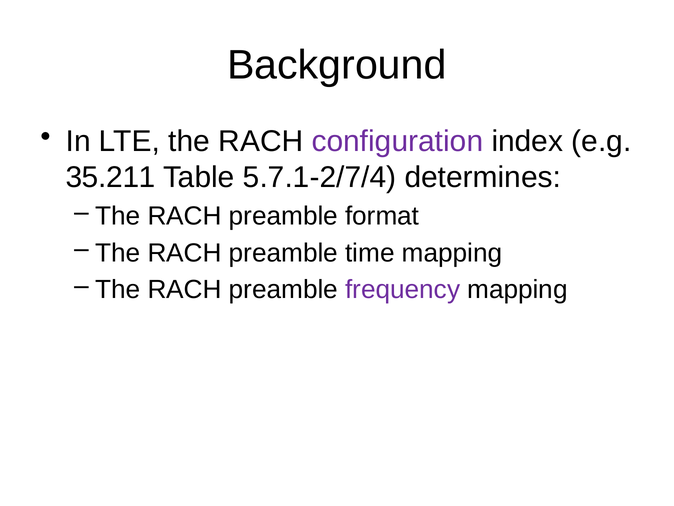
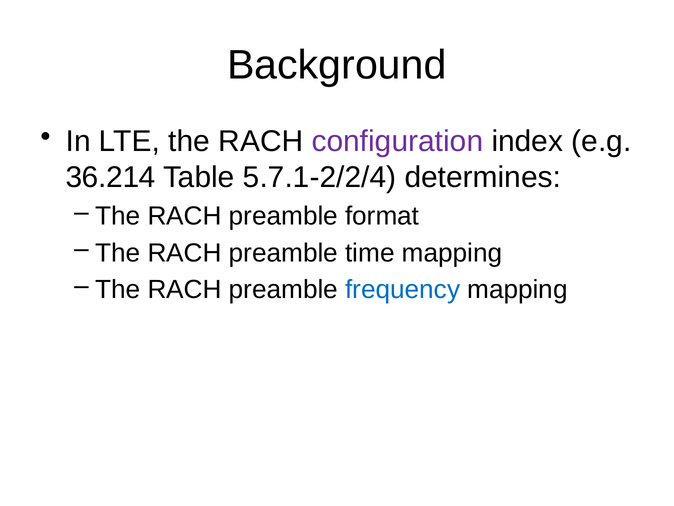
35.211: 35.211 -> 36.214 (111, 177)
5.7.1-2/7/4: 5.7.1-2/7/4 -> 5.7.1-2/2/4 (320, 177)
frequency colour: purple -> blue (403, 290)
